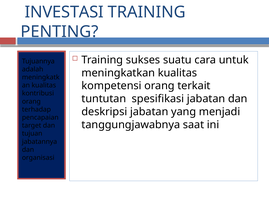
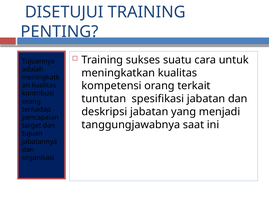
INVESTASI: INVESTASI -> DISETUJUI (64, 12)
